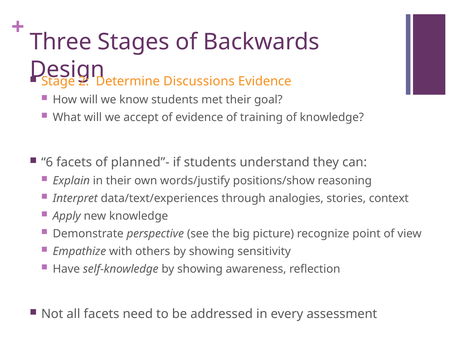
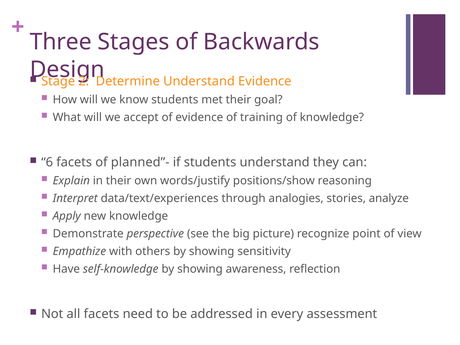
Determine Discussions: Discussions -> Understand (199, 81)
context: context -> analyze (389, 198)
